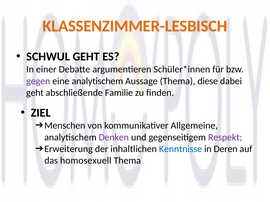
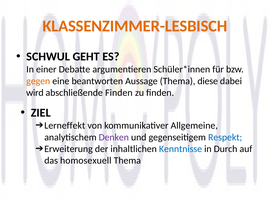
gegen colour: purple -> orange (38, 81)
eine analytischem: analytischem -> beantworten (97, 81)
geht: geht -> wird (35, 93)
abschließende Familie: Familie -> Finden (119, 93)
Menschen: Menschen -> Lerneffekt (65, 126)
Respekt colour: purple -> blue (225, 138)
Deren: Deren -> Durch (226, 149)
